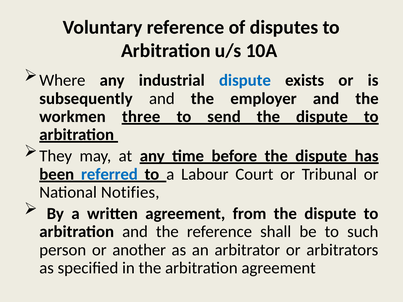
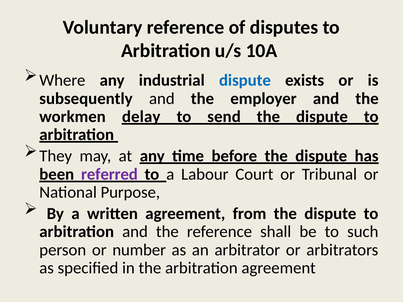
three: three -> delay (141, 117)
referred colour: blue -> purple (109, 174)
Notifies: Notifies -> Purpose (130, 192)
another: another -> number (139, 250)
